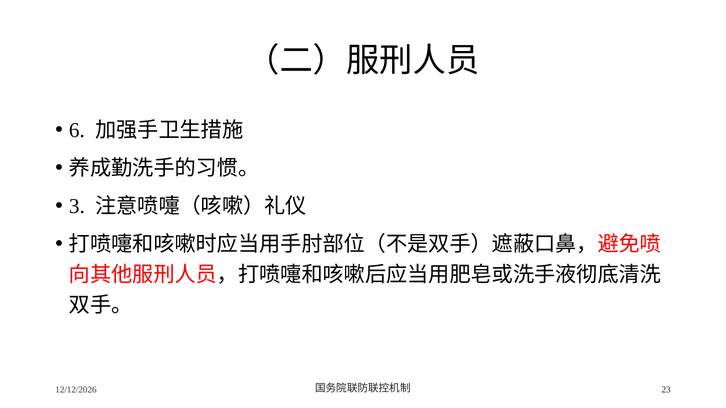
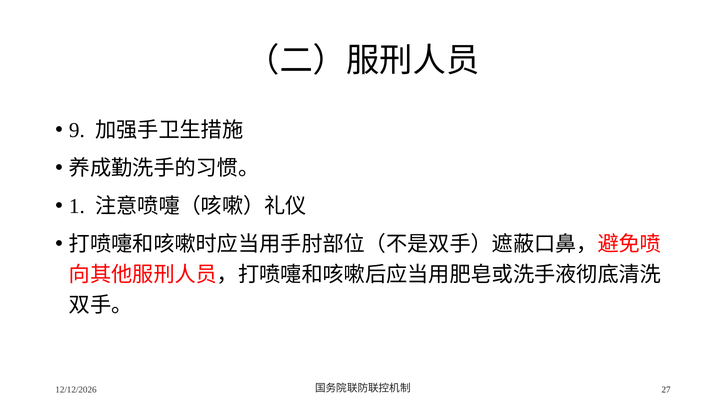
6: 6 -> 9 (77, 131)
3: 3 -> 1 (77, 207)
23: 23 -> 27 (666, 390)
